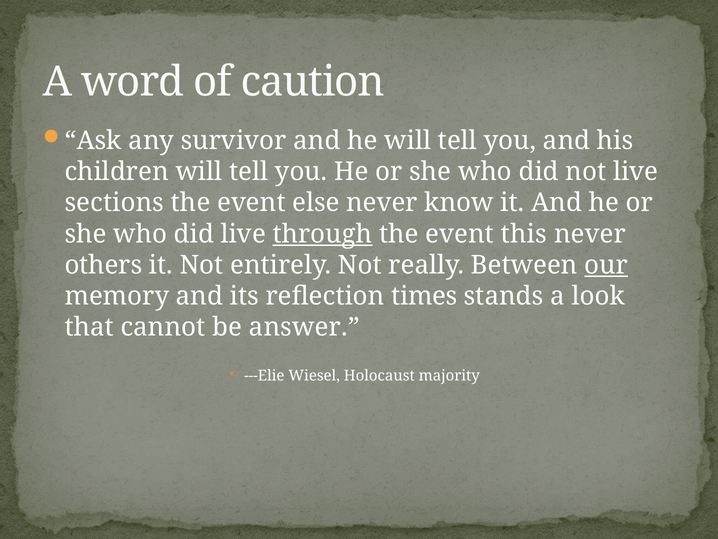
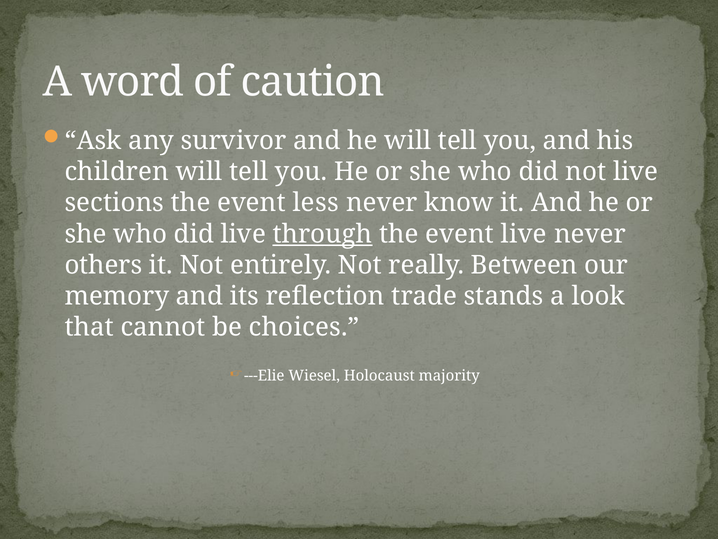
else: else -> less (316, 203)
event this: this -> live (524, 234)
our underline: present -> none (606, 265)
times: times -> trade (424, 296)
answer: answer -> choices (304, 327)
